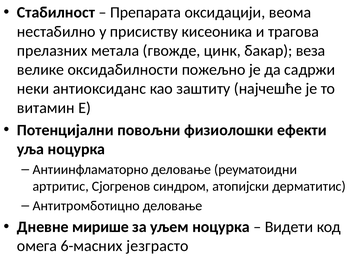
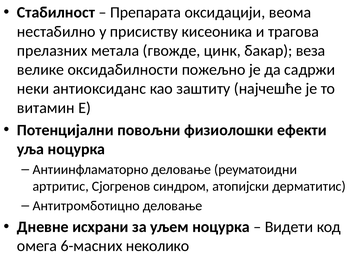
мирише: мирише -> исхрани (100, 227)
језграсто: језграсто -> неколико (158, 246)
